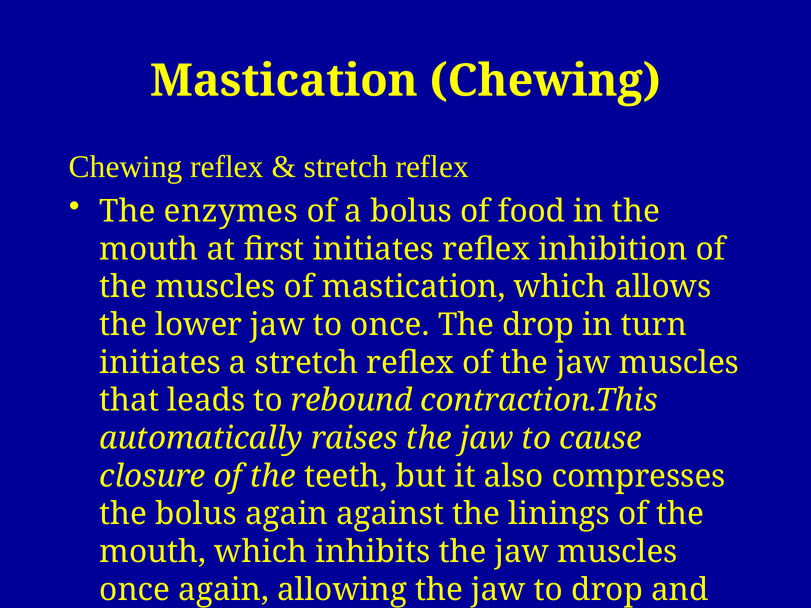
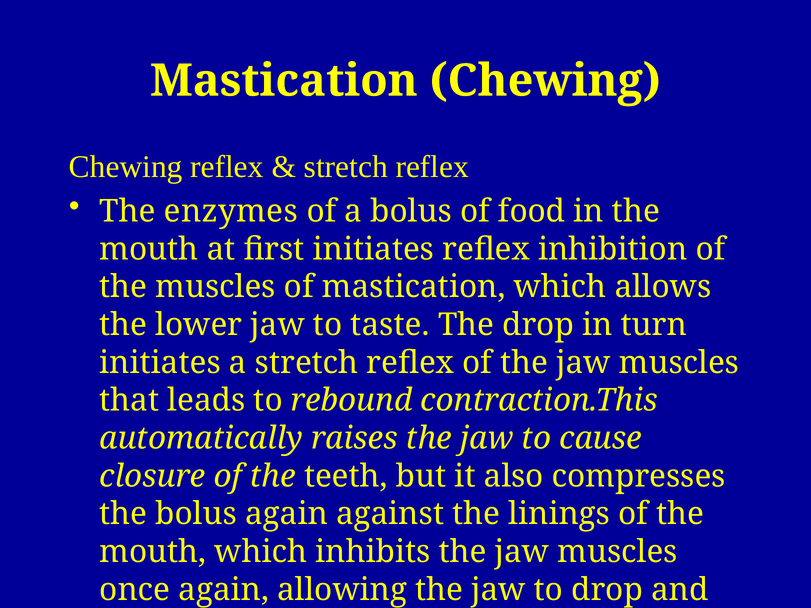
to once: once -> taste (390, 325)
